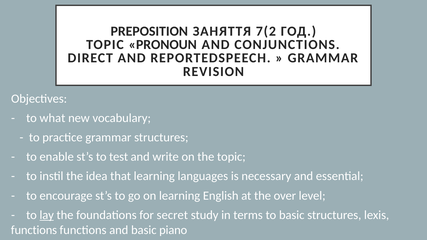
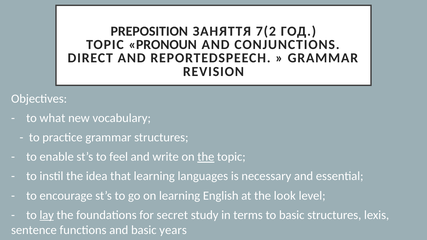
test: test -> feel (119, 157)
the underline: none -> present (206, 157)
over: over -> look (285, 196)
functions: functions -> sentence (34, 230)
piano: piano -> years (173, 230)
